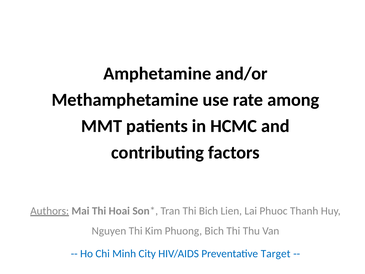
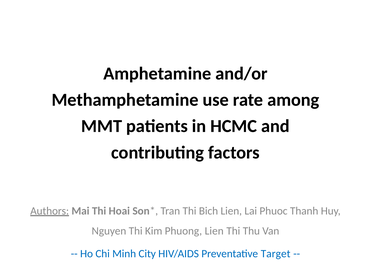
Phuong Bich: Bich -> Lien (214, 231)
